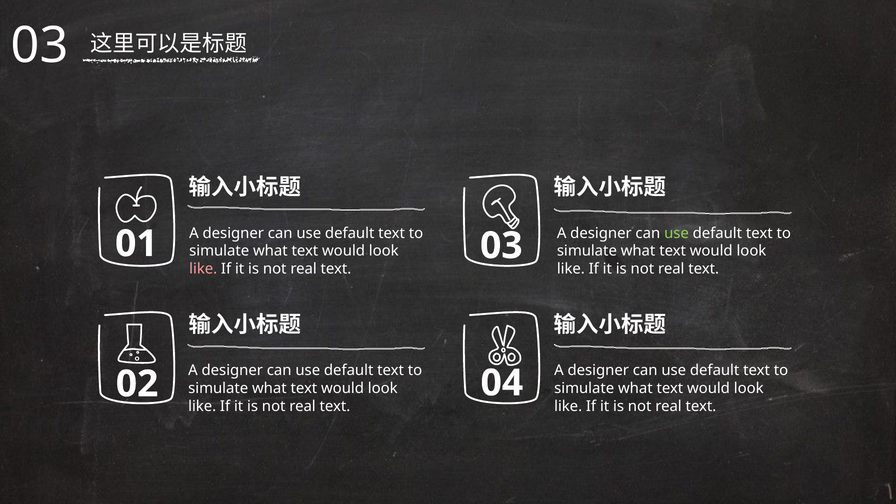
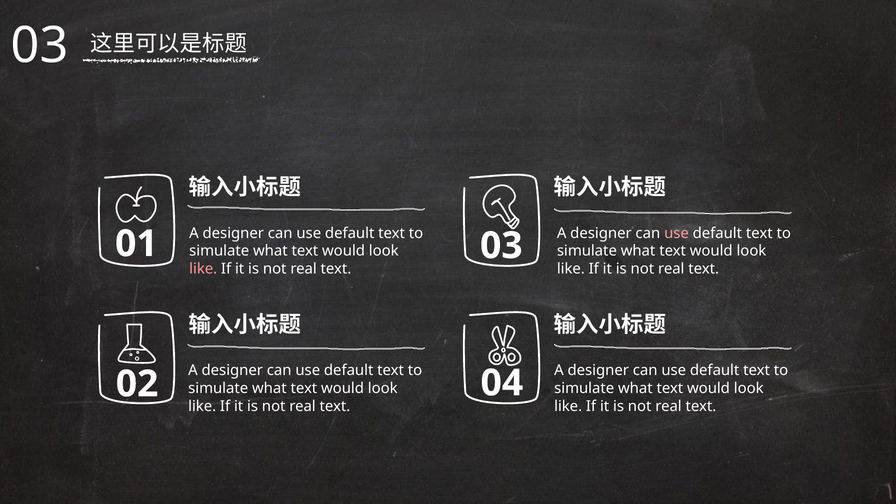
use colour: light green -> pink (677, 233)
